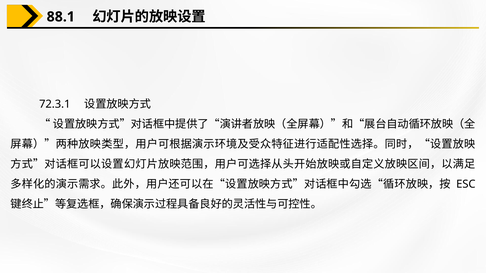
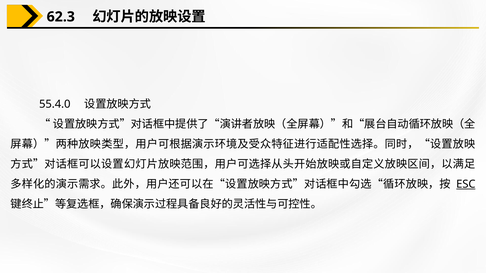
88.1: 88.1 -> 62.3 (61, 17)
72.3.1: 72.3.1 -> 55.4.0 (55, 104)
ESC underline: none -> present (466, 184)
